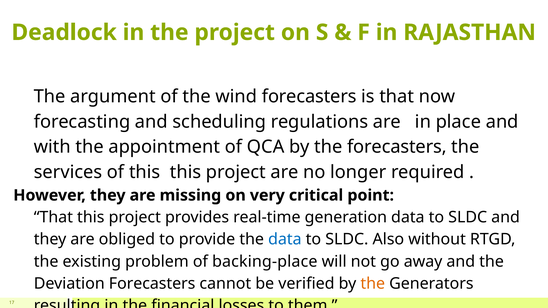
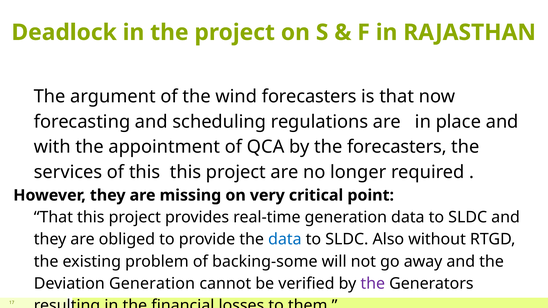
backing-place: backing-place -> backing-some (265, 262)
Deviation Forecasters: Forecasters -> Generation (152, 284)
the colour: orange -> purple (373, 284)
